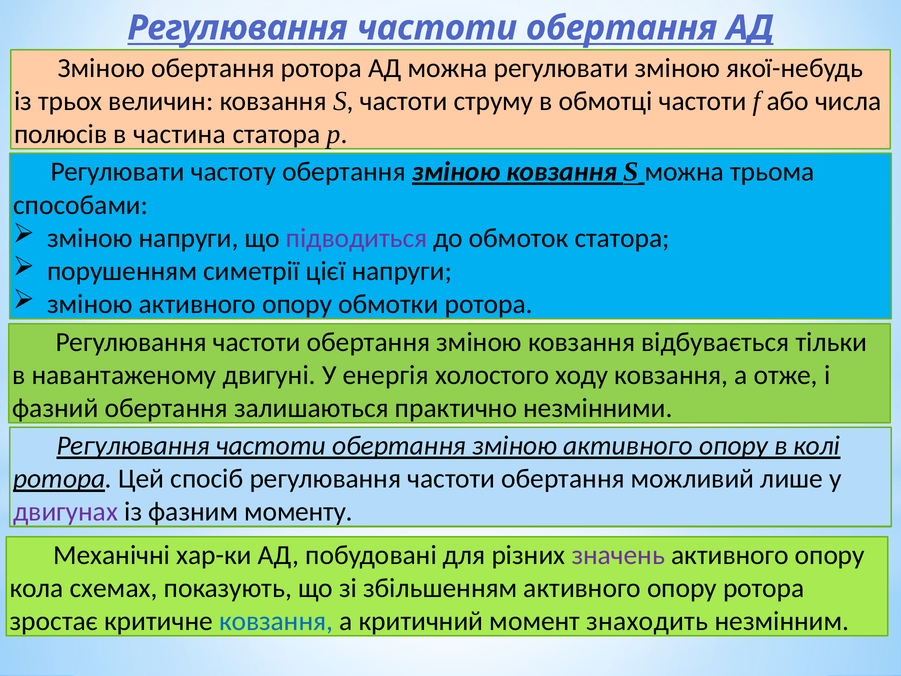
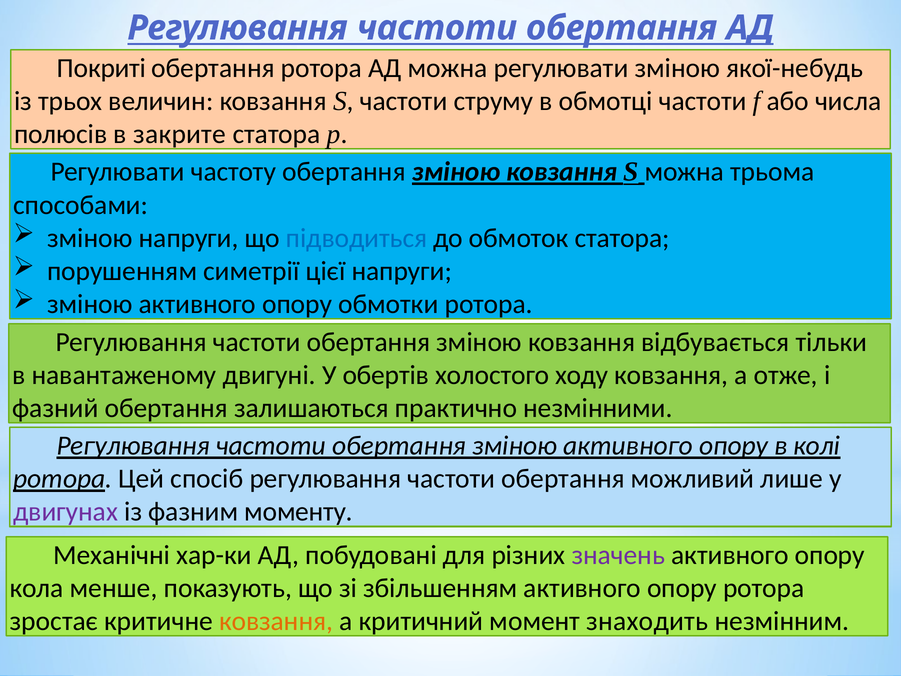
Зміною: Зміною -> Покриті (101, 68)
частина: частина -> закрите (180, 134)
підводиться colour: purple -> blue (356, 238)
енергія: енергія -> обертів (386, 375)
схемах: схемах -> менше (114, 588)
ковзання colour: blue -> orange (276, 621)
